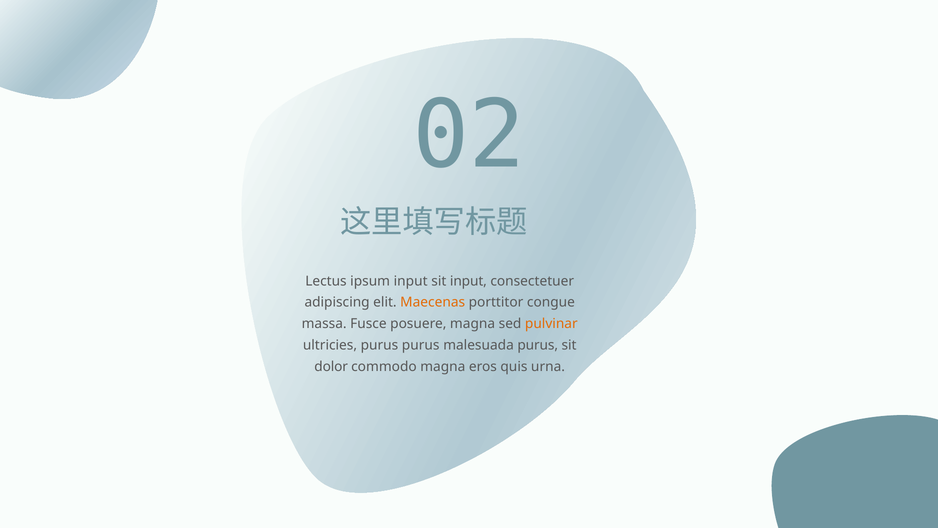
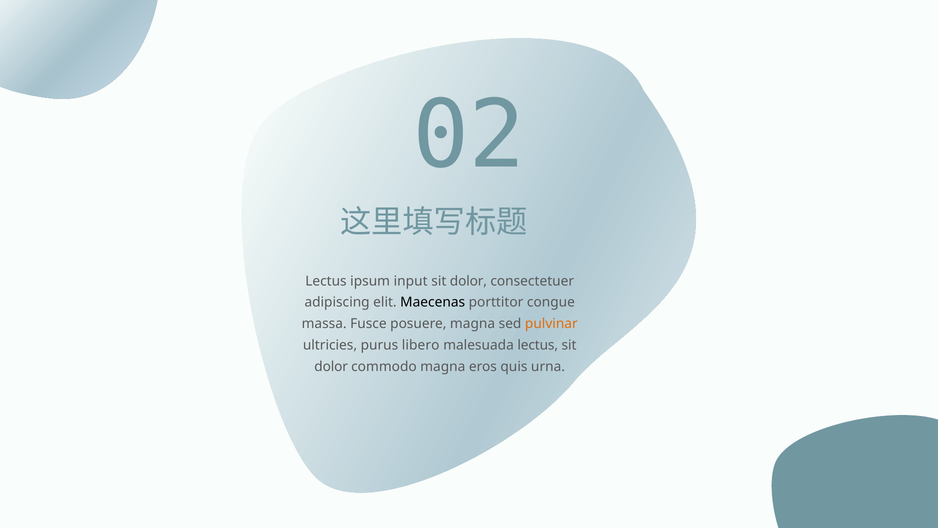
input: input -> dolor (468, 281)
Maecenas colour: orange -> black (433, 302)
purus purus: purus -> libero (421, 345)
malesuada purus: purus -> lectus (538, 345)
